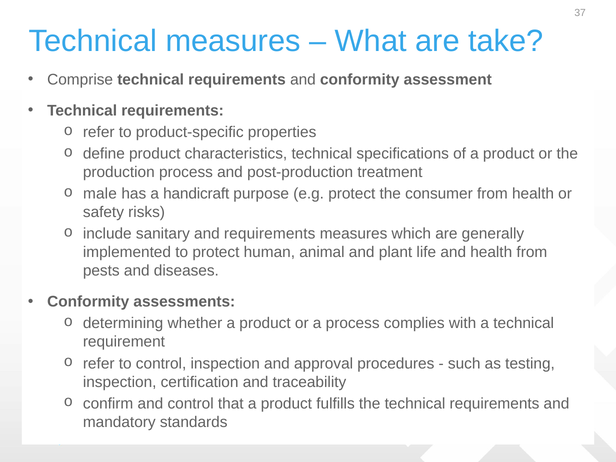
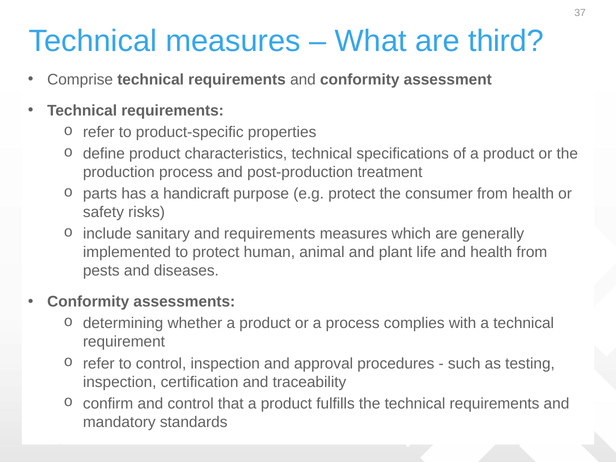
take: take -> third (506, 41)
male: male -> parts (100, 194)
